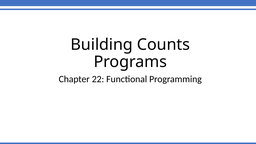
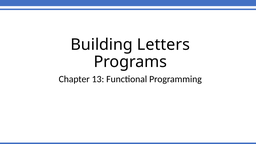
Counts: Counts -> Letters (163, 45)
22: 22 -> 13 (98, 79)
